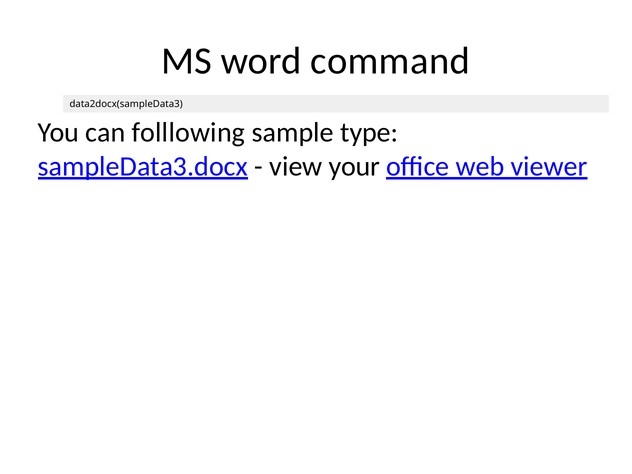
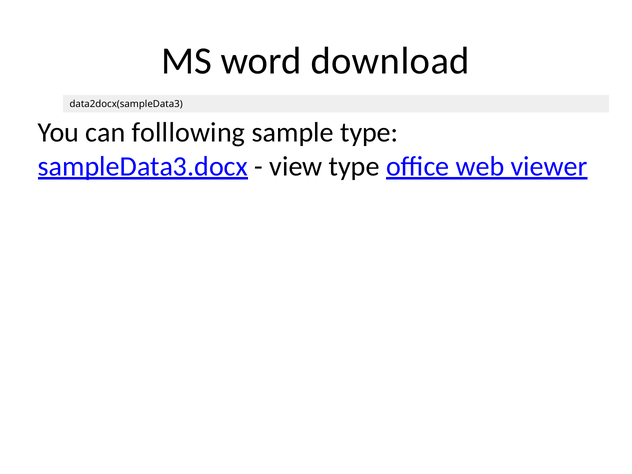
command: command -> download (390, 61)
view your: your -> type (354, 166)
